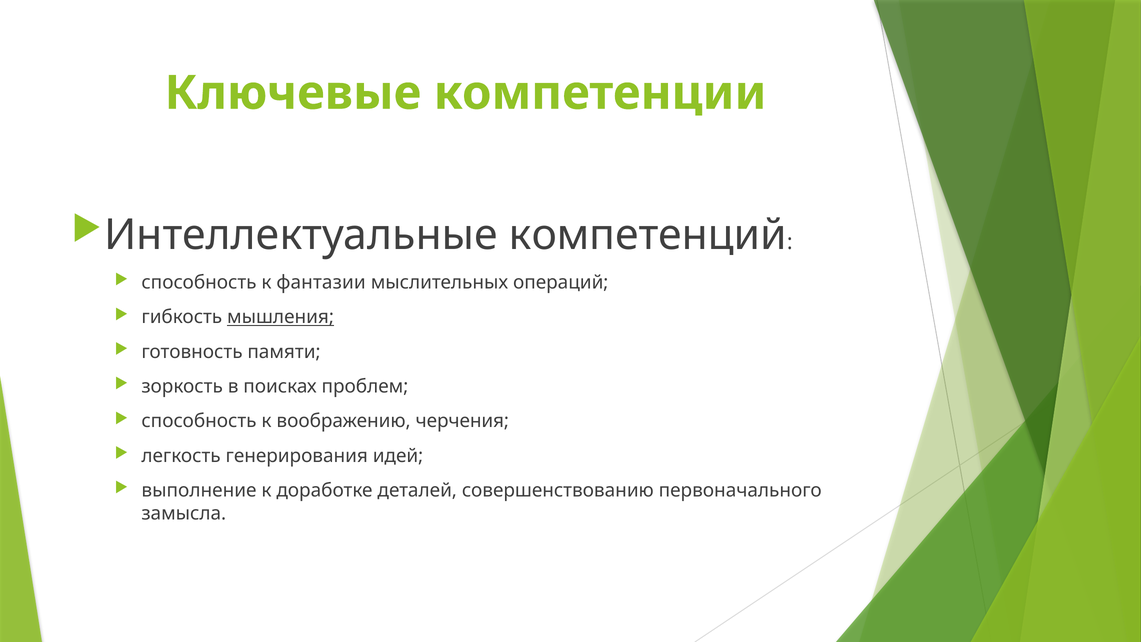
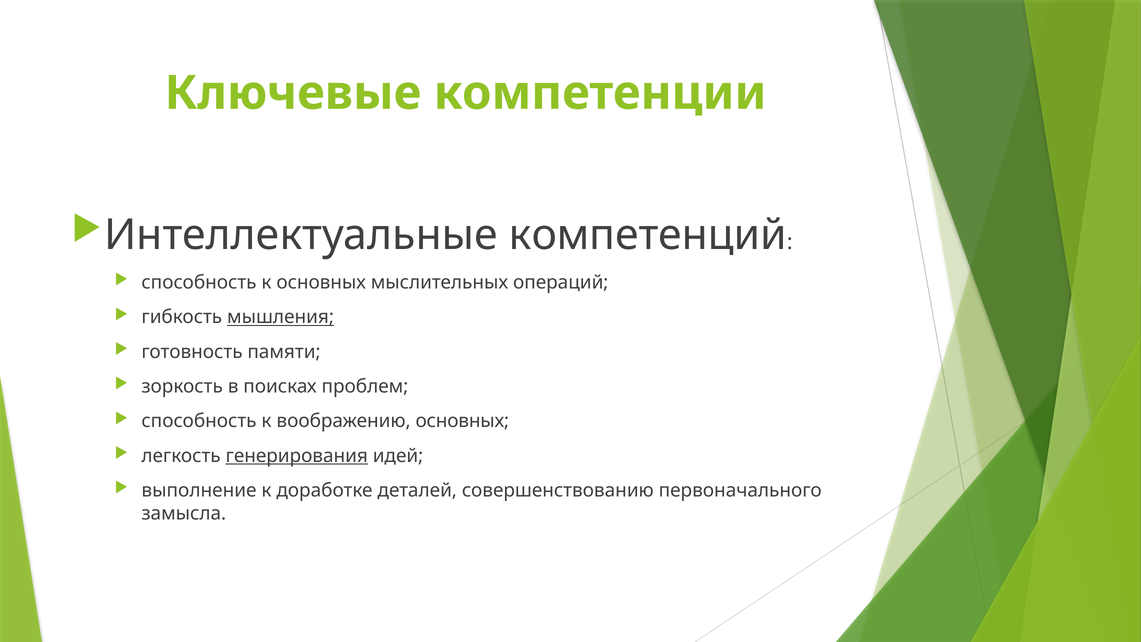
к фантазии: фантазии -> основных (321, 282)
воображению черчения: черчения -> основных (462, 421)
генерирования underline: none -> present (297, 456)
